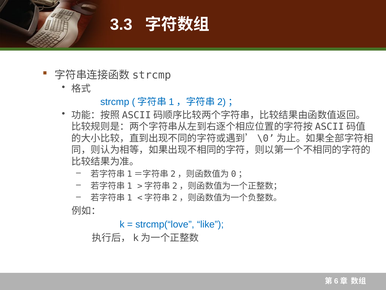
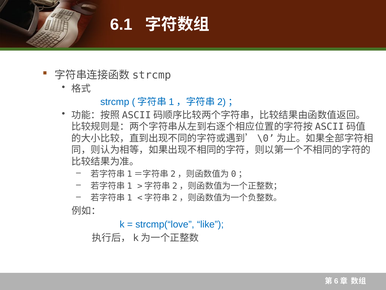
3.3: 3.3 -> 6.1 (121, 25)
